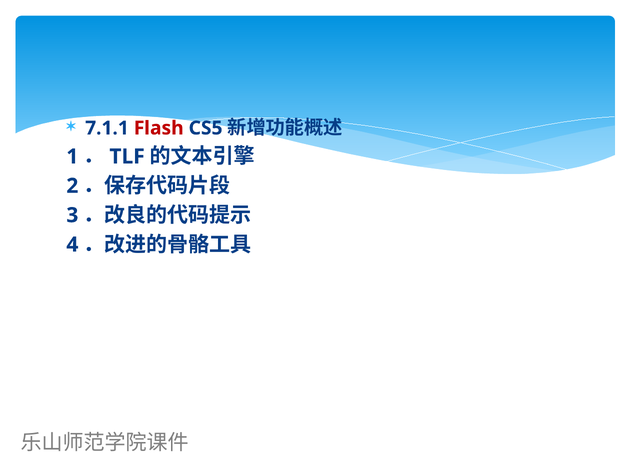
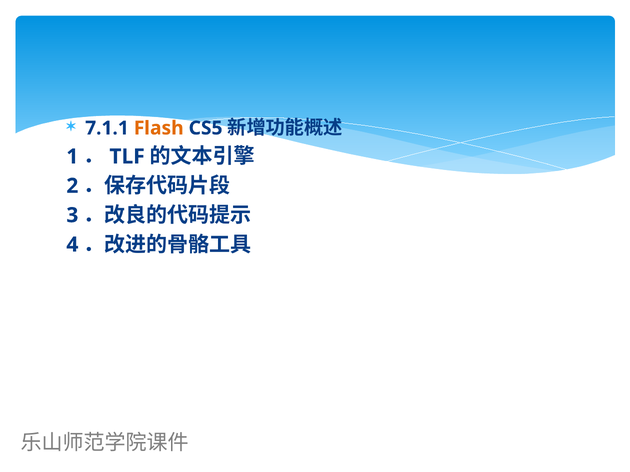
Flash colour: red -> orange (159, 128)
